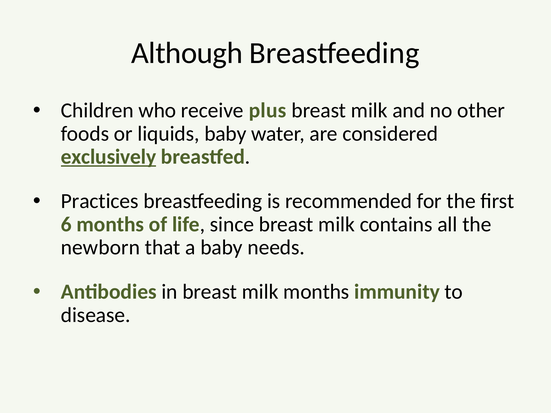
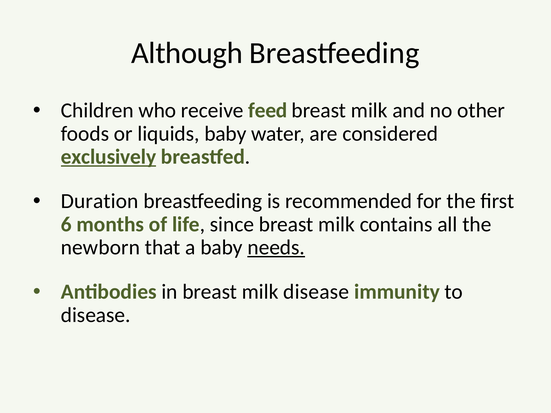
plus: plus -> feed (268, 111)
Practices: Practices -> Duration (100, 201)
needs underline: none -> present (276, 248)
milk months: months -> disease (316, 292)
